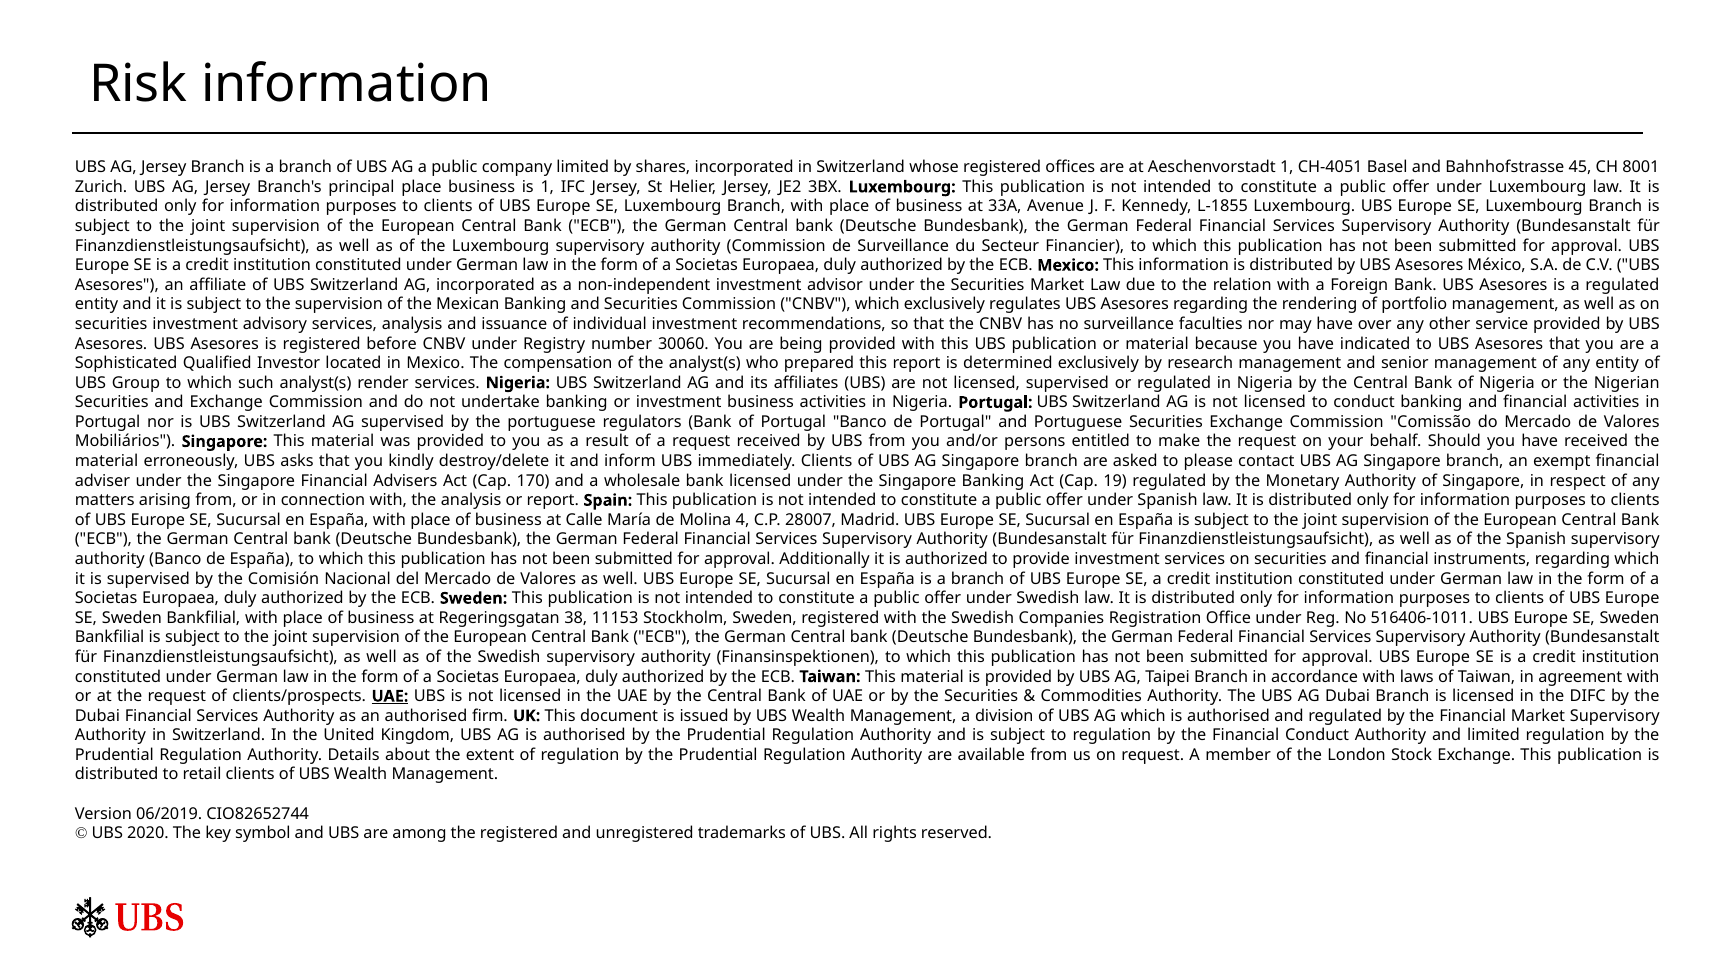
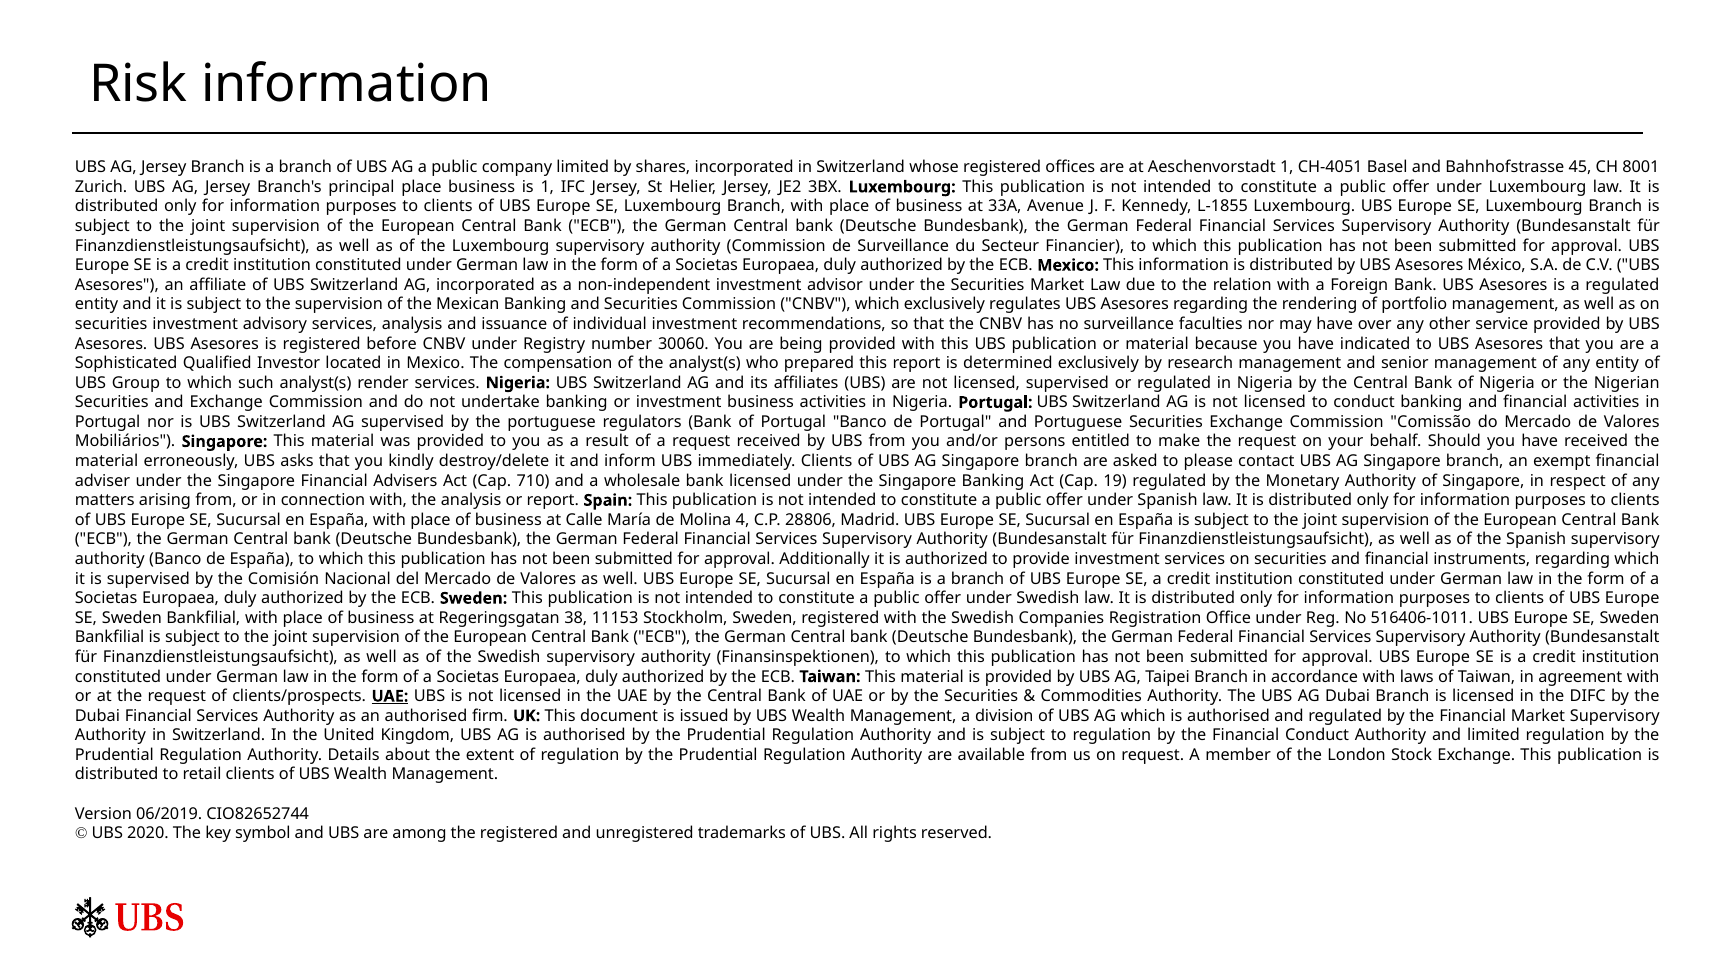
170: 170 -> 710 (533, 481)
28007: 28007 -> 28806 (811, 520)
